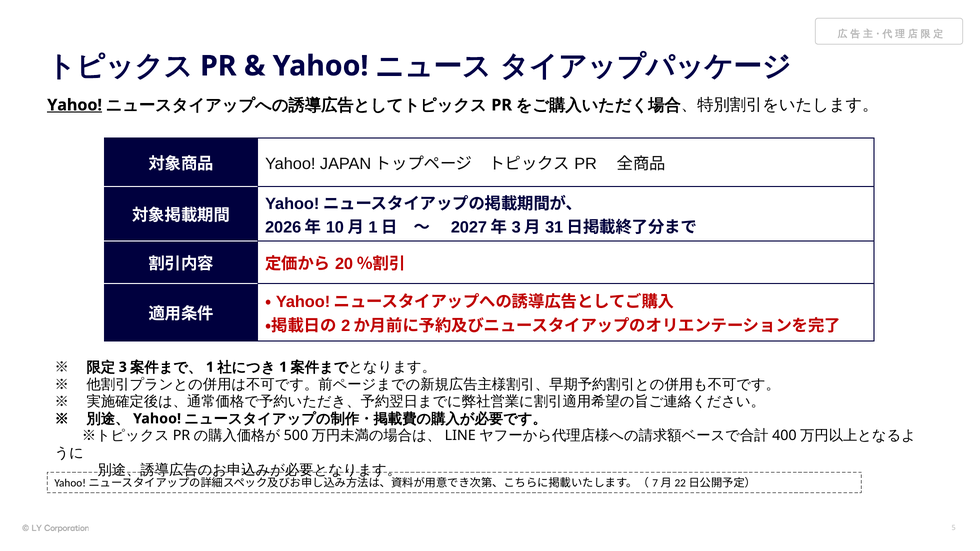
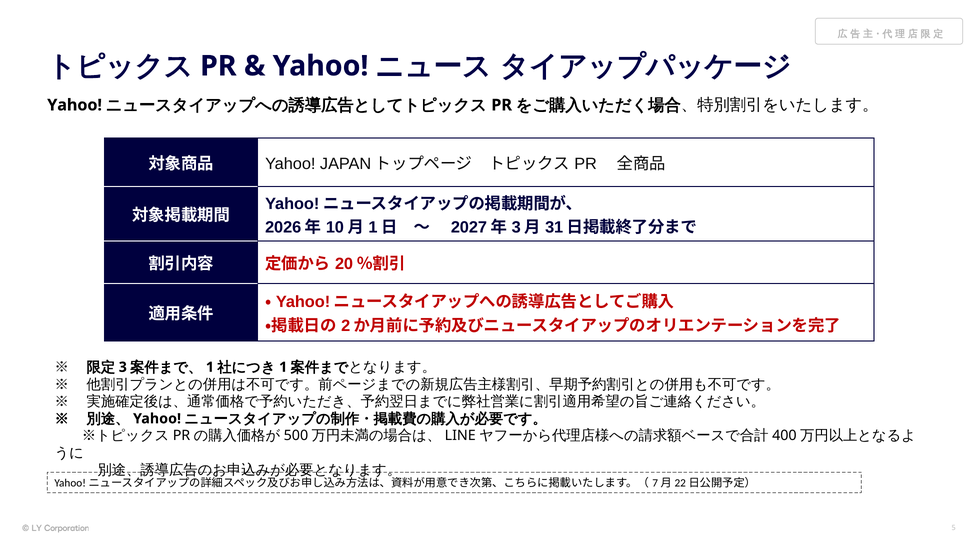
Yahoo underline: present -> none (75, 105)
